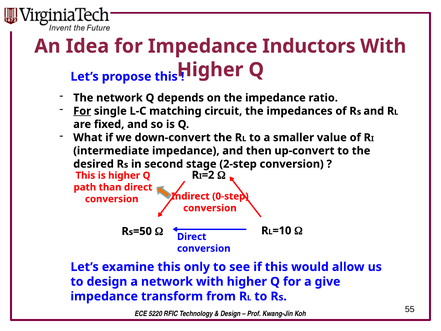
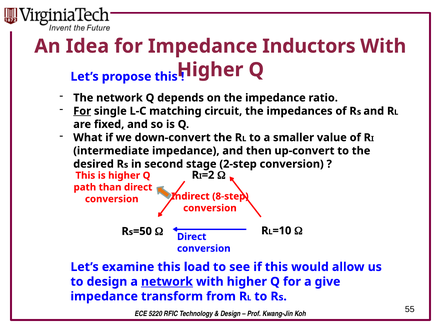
0-step: 0-step -> 8-step (230, 196)
only: only -> load (197, 267)
network underline: none -> present (167, 281)
